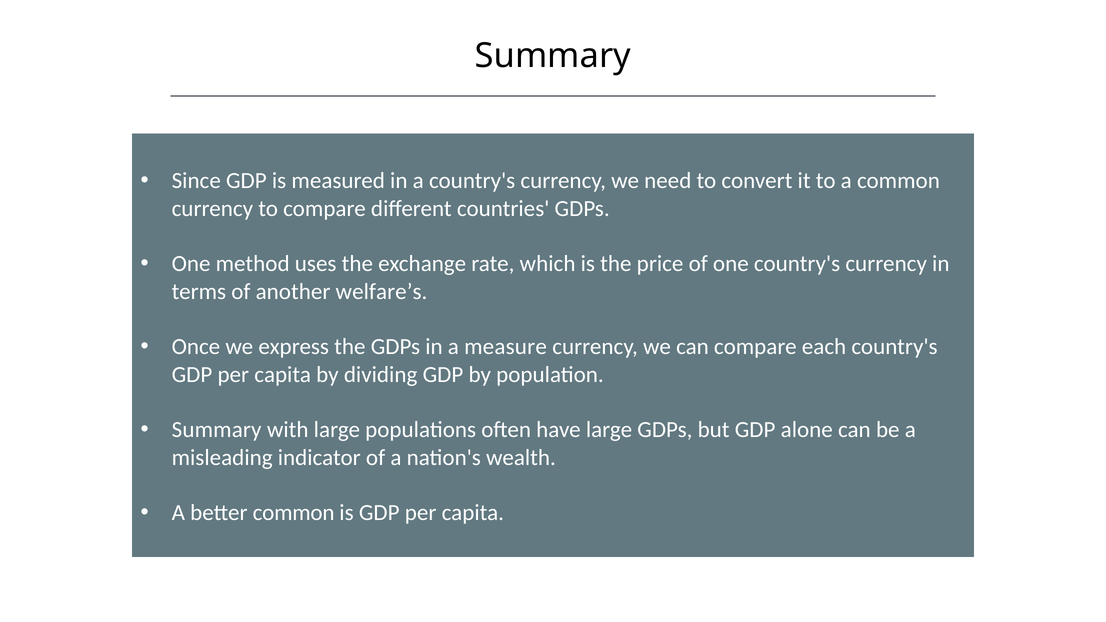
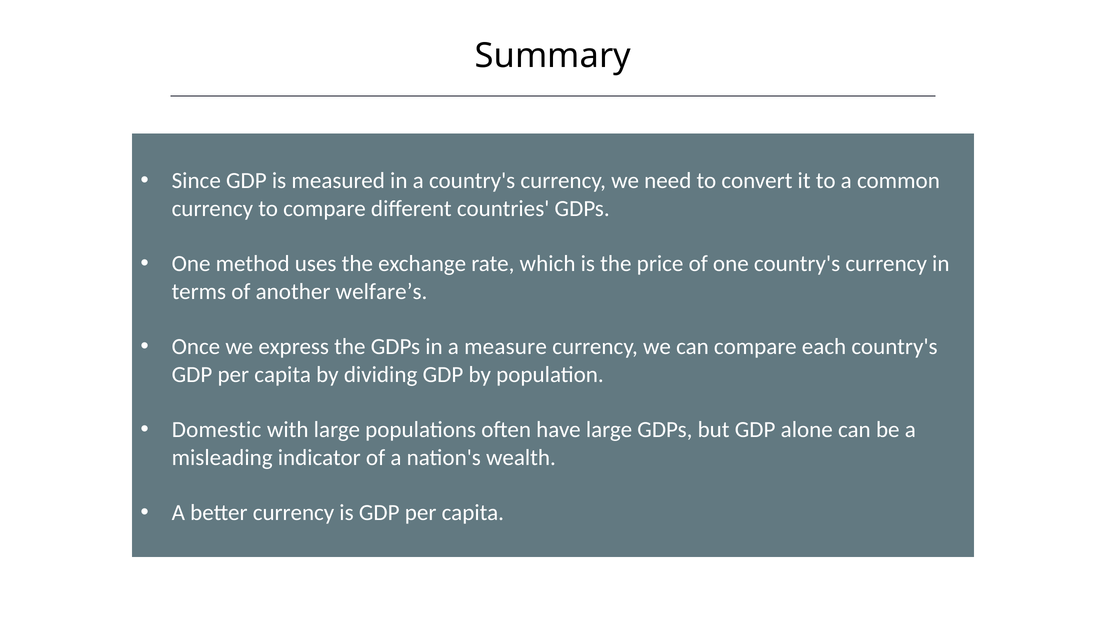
Summary: Summary -> Domestic (217, 430)
better common: common -> currency (294, 513)
